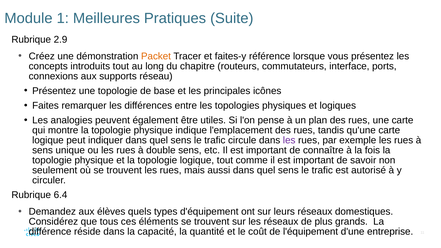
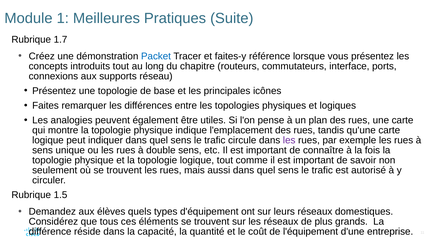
2.9: 2.9 -> 1.7 (61, 40)
Packet colour: orange -> blue (156, 56)
6.4: 6.4 -> 1.5 (61, 195)
